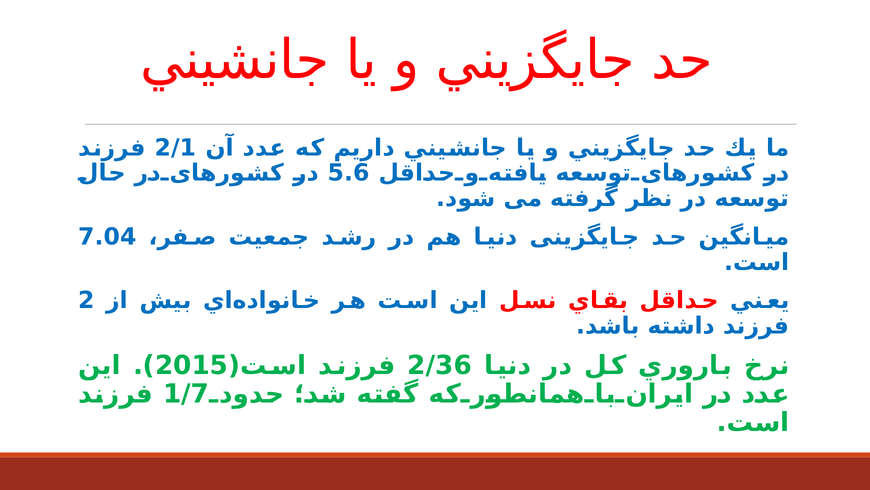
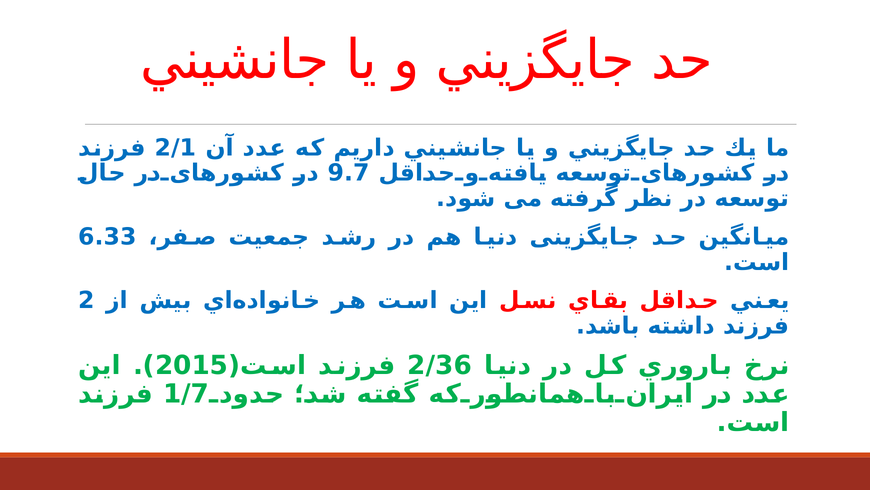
5.6: 5.6 -> 9.7 (349, 173)
7.04: 7.04 -> 6.33 (107, 237)
